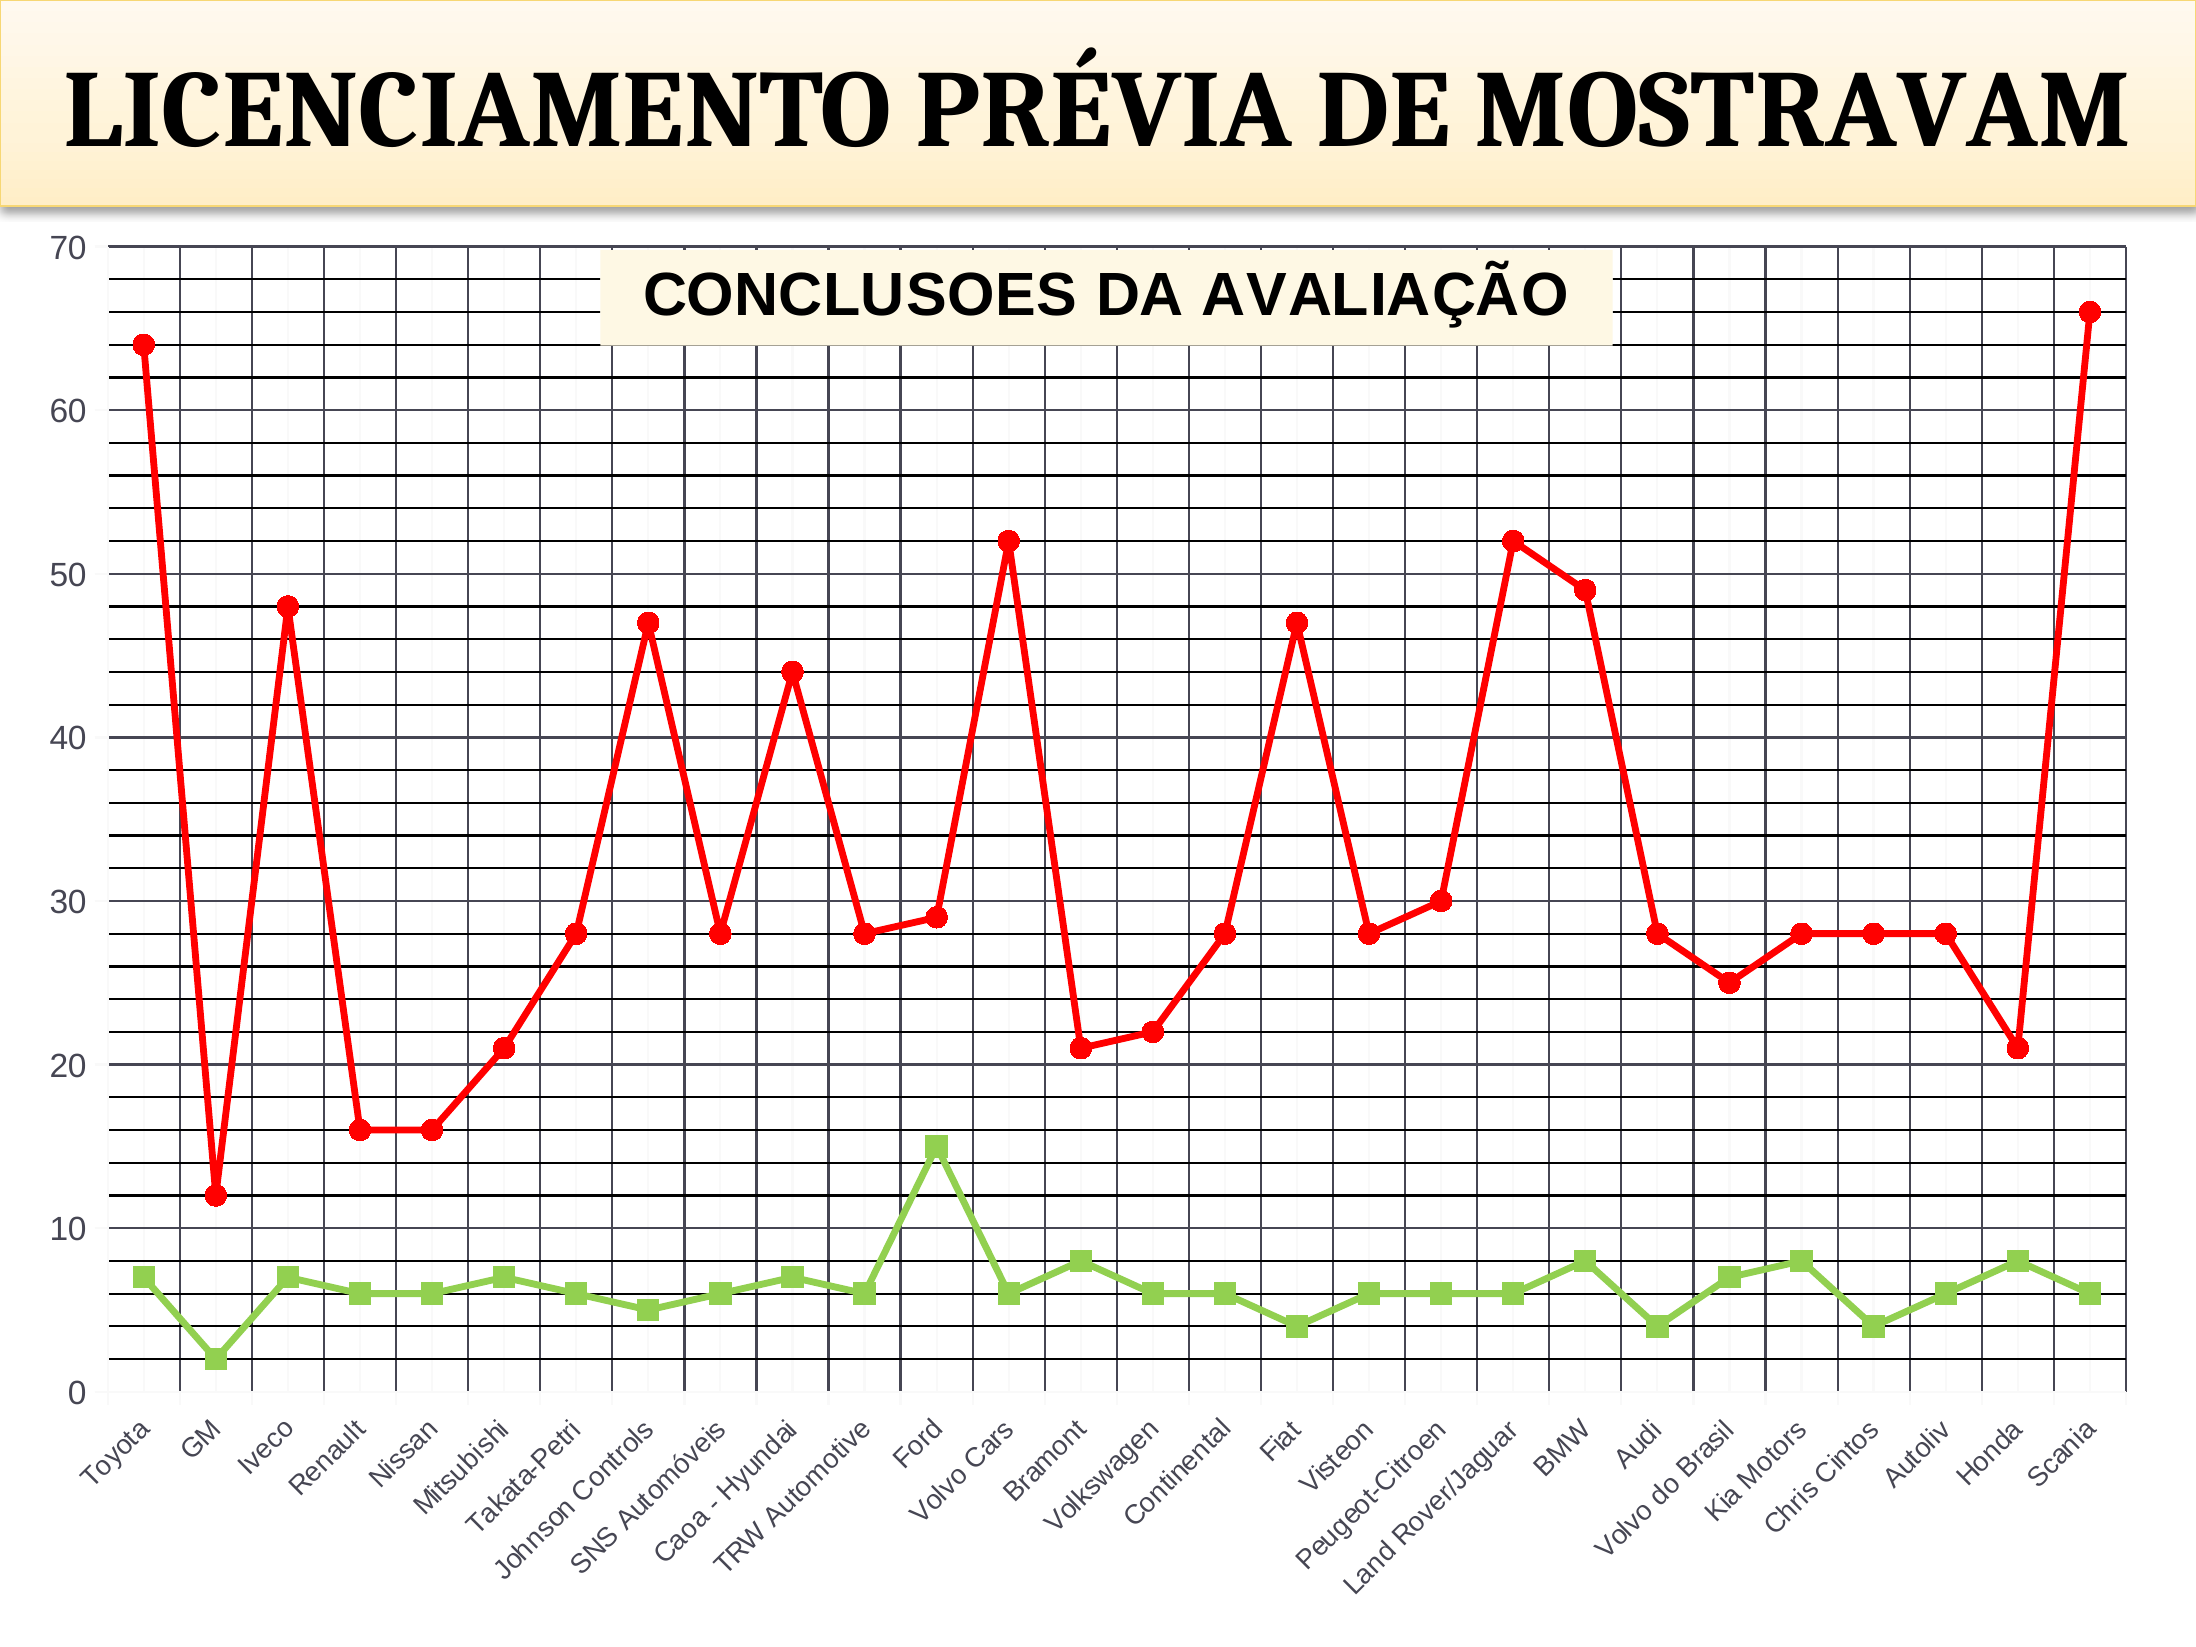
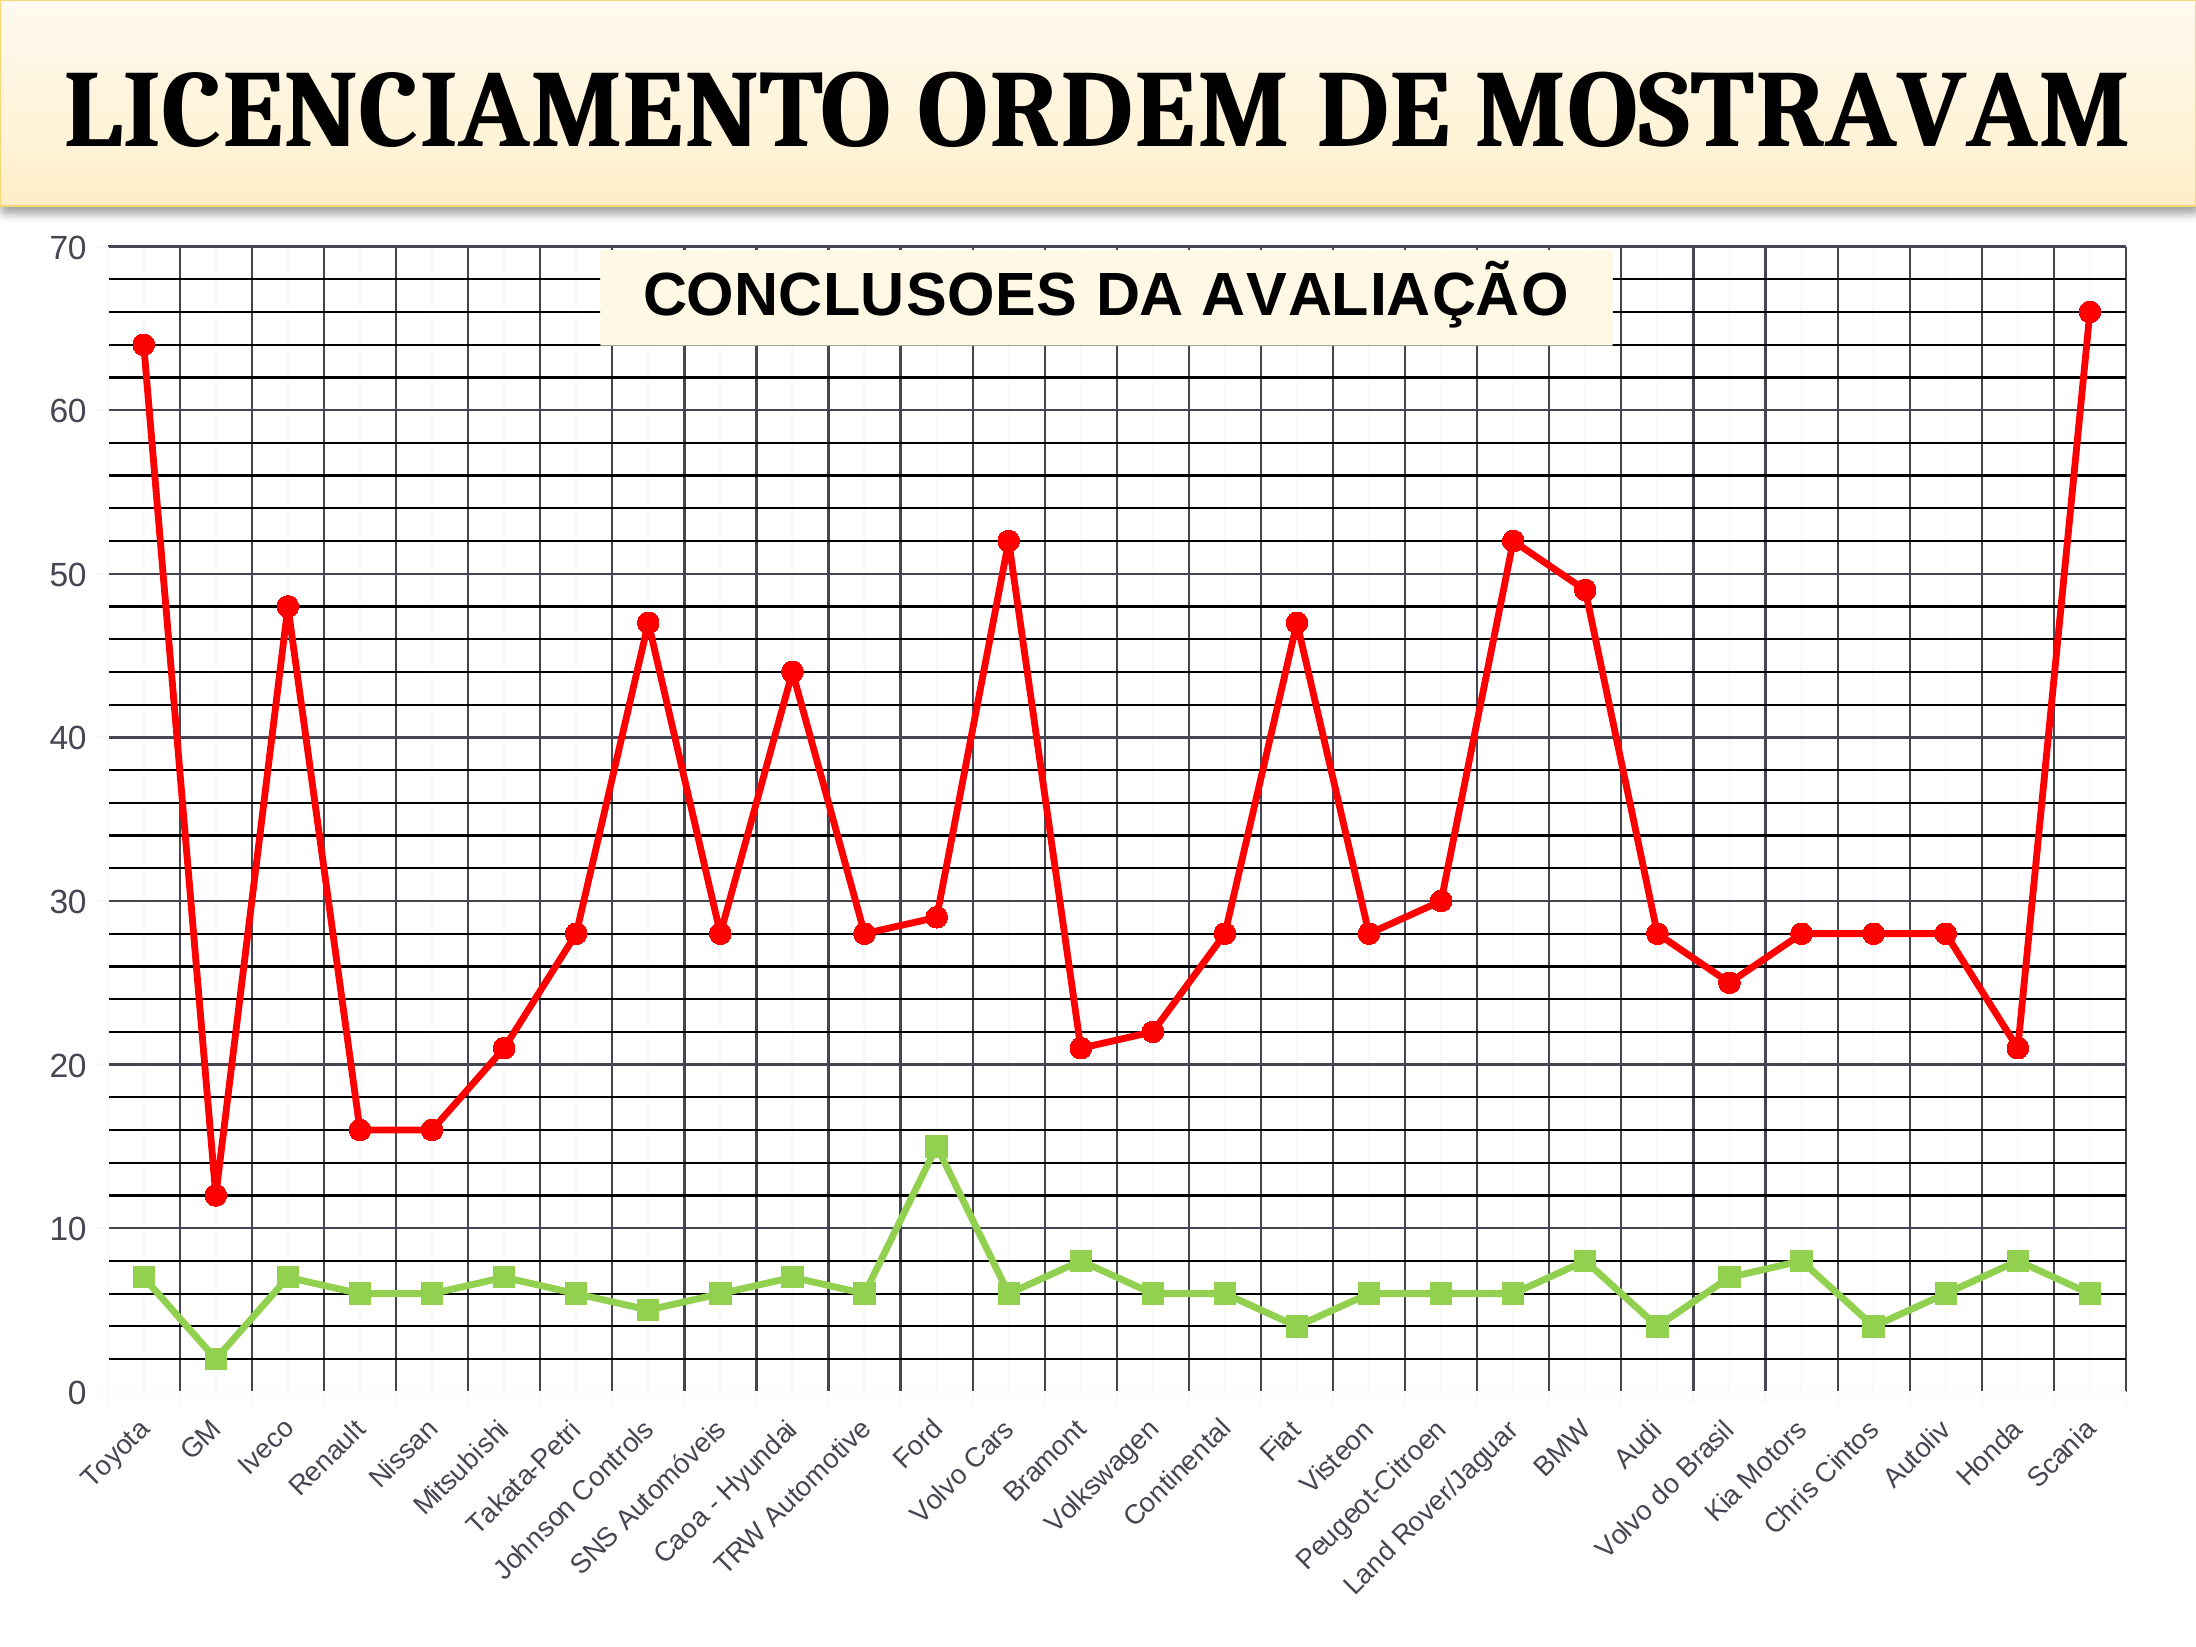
PRÉVIA: PRÉVIA -> ORDEM (1103, 111)
